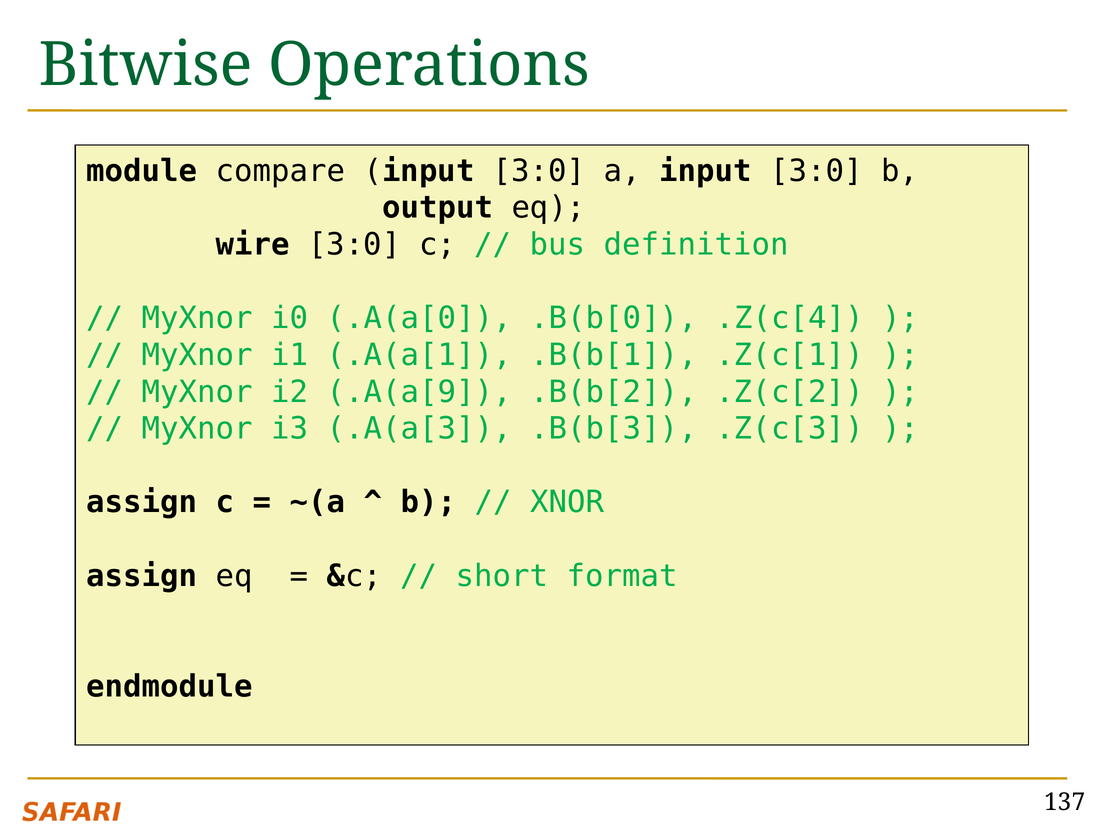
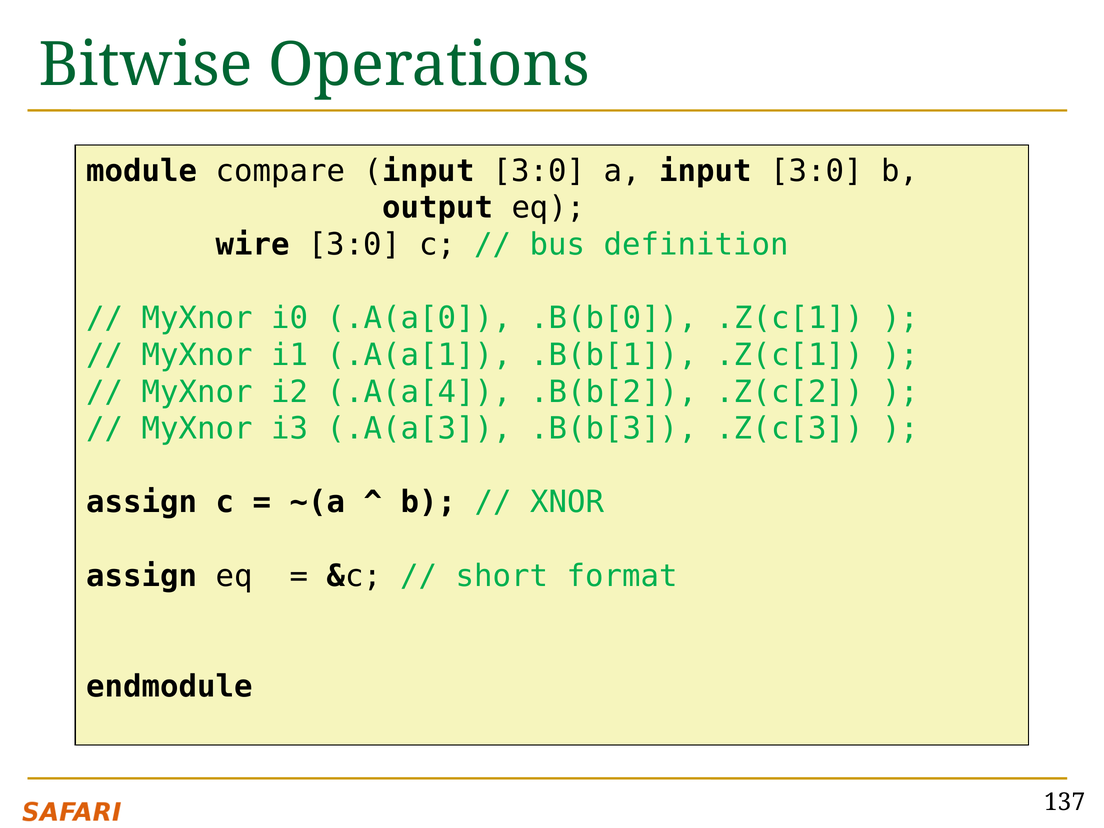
.B(b[0 .Z(c[4: .Z(c[4 -> .Z(c[1 (790, 318)
.A(a[9: .A(a[9 -> .A(a[4 (419, 392)
